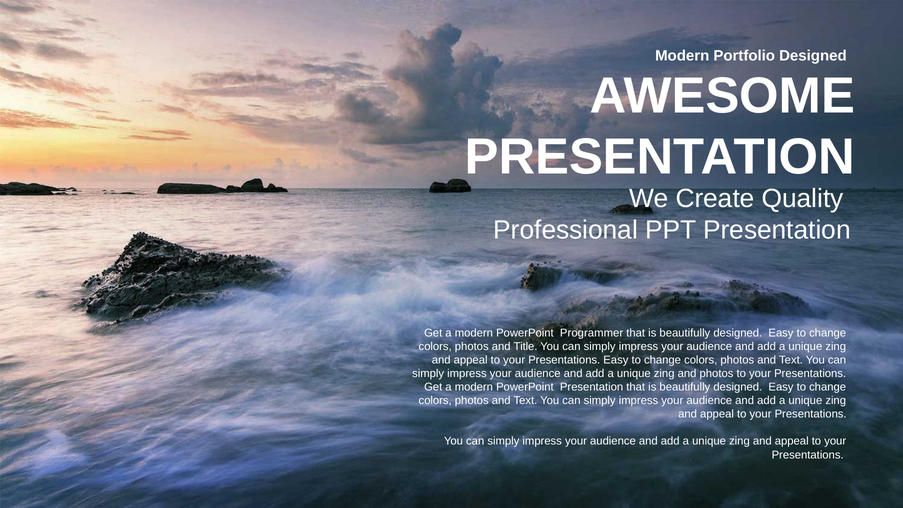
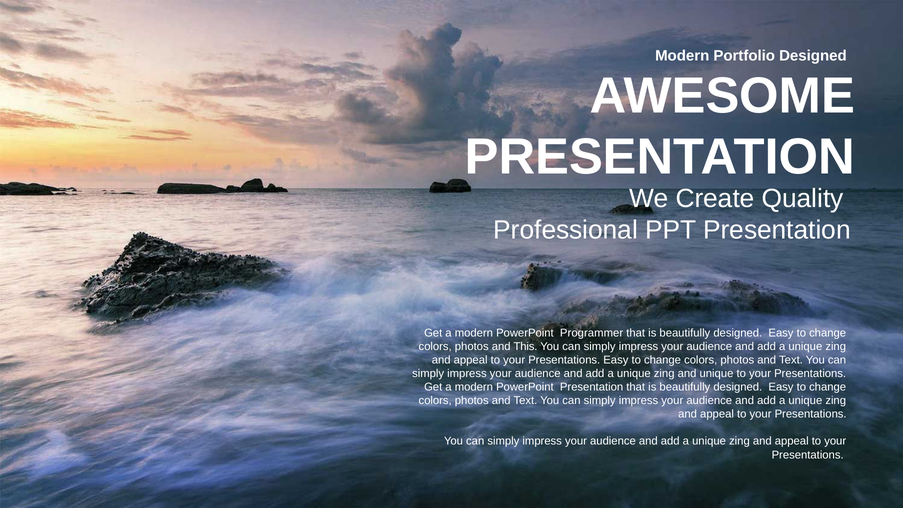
Title: Title -> This (525, 346)
and photos: photos -> unique (716, 373)
